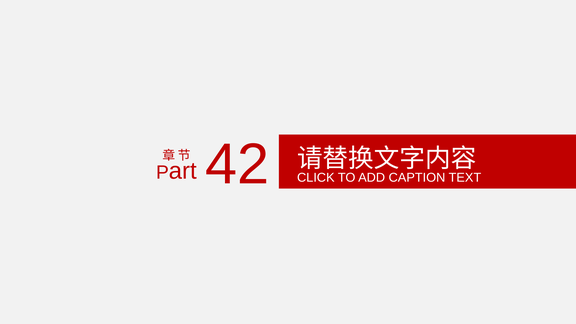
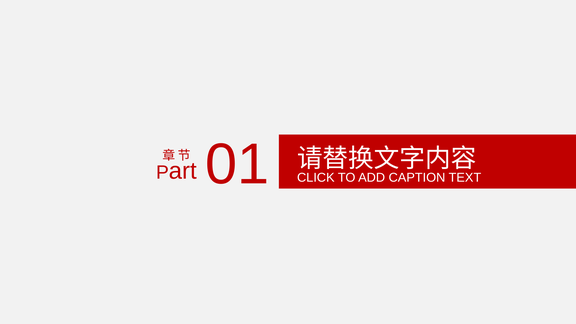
42: 42 -> 01 (237, 164)
